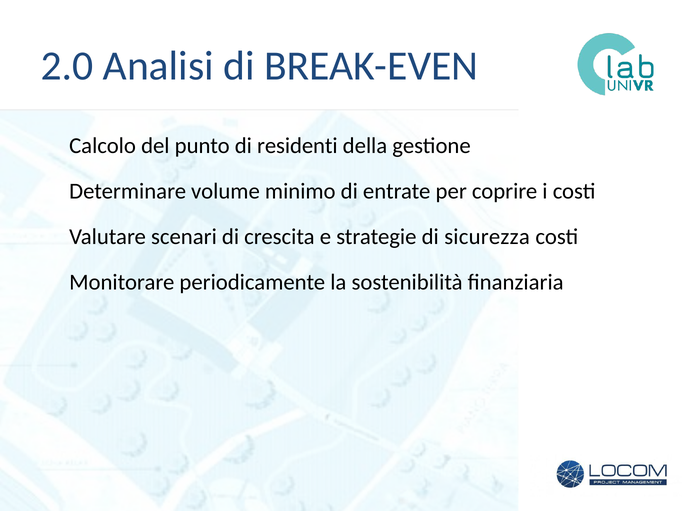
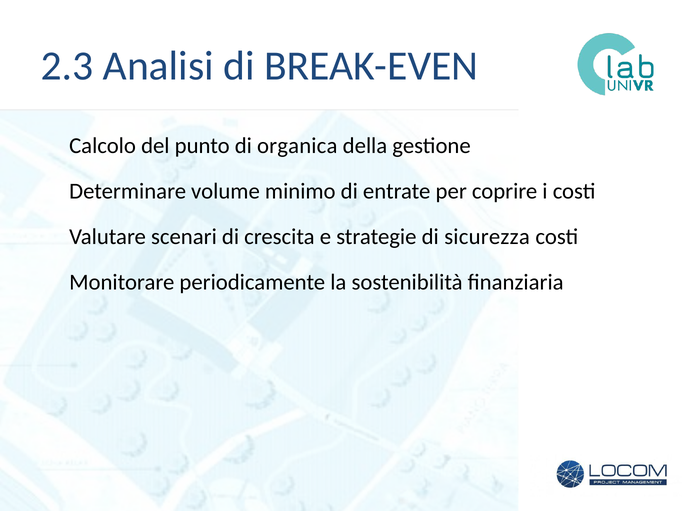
2.0: 2.0 -> 2.3 (67, 66)
residenti: residenti -> organica (297, 146)
